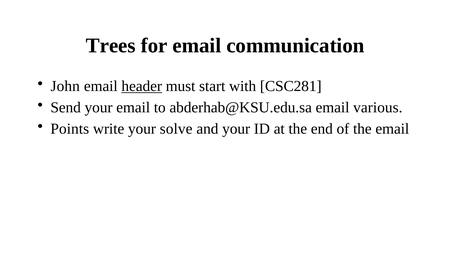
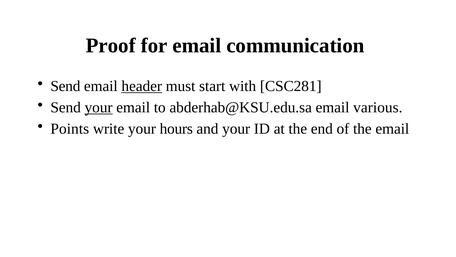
Trees: Trees -> Proof (111, 46)
John: John -> Send (65, 86)
your underline: none -> present (99, 107)
solve: solve -> hours (176, 129)
